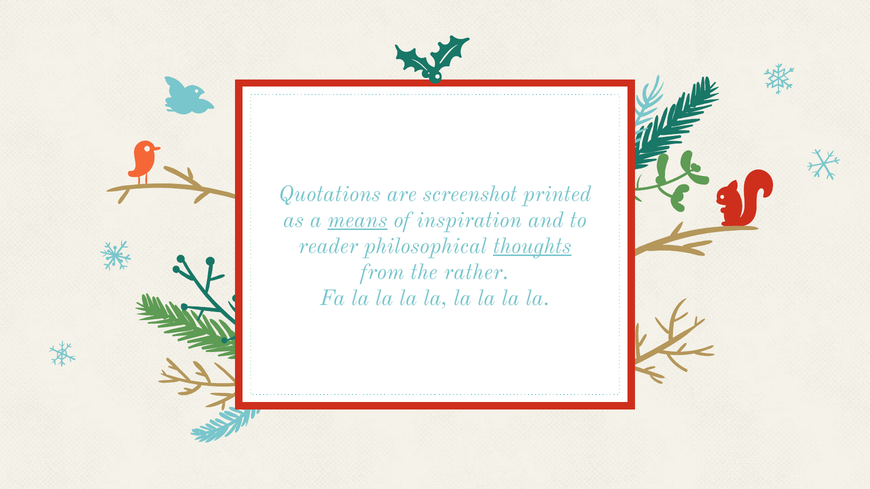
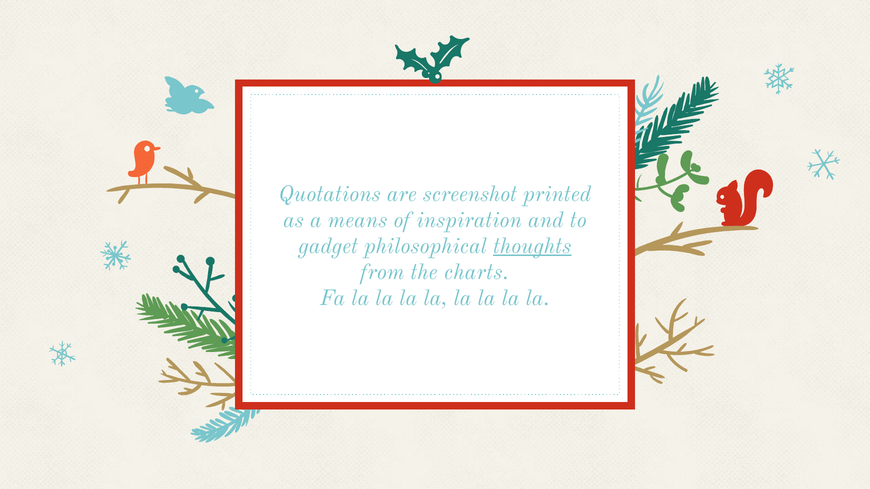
means underline: present -> none (357, 220)
reader: reader -> gadget (328, 246)
rather: rather -> charts (476, 272)
